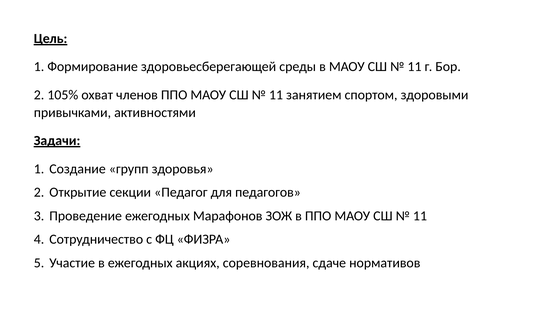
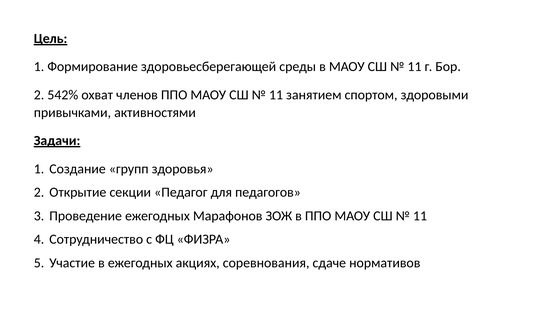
105%: 105% -> 542% (63, 95)
